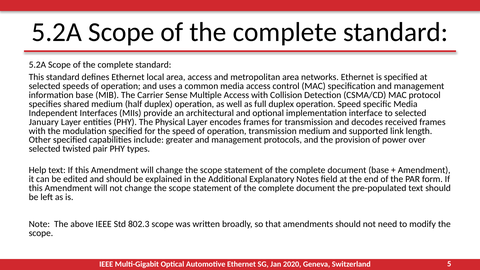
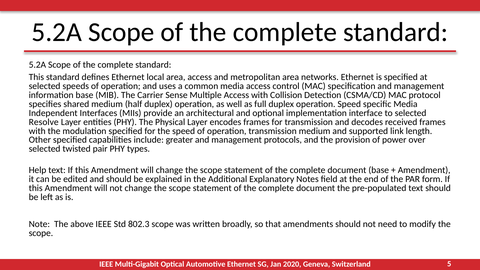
January: January -> Resolve (44, 122)
